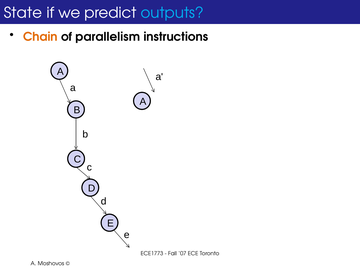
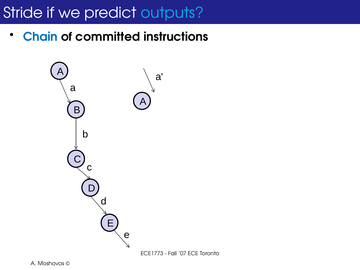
State: State -> Stride (23, 13)
Chain colour: orange -> blue (40, 37)
parallelism: parallelism -> committed (108, 37)
